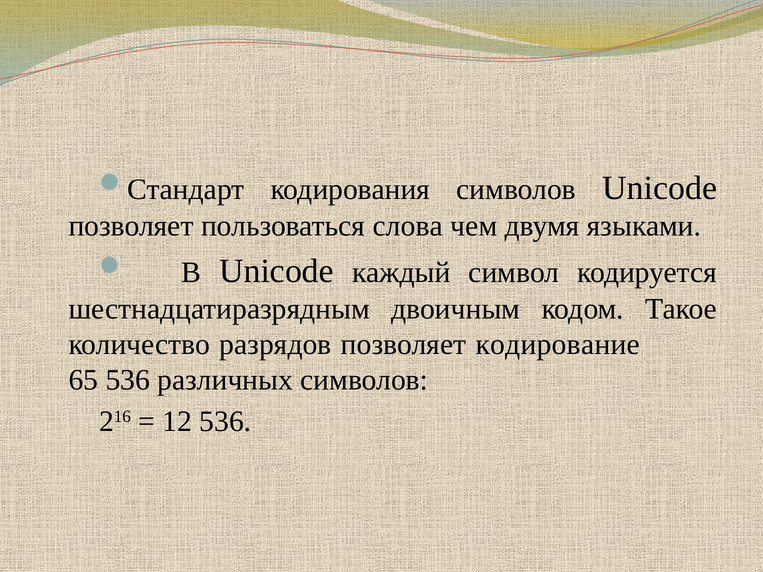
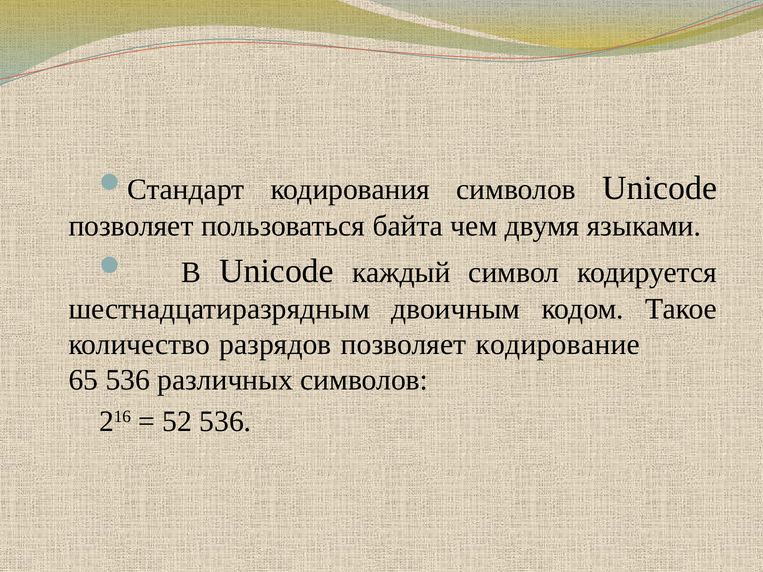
слова: слова -> байта (408, 226)
12: 12 -> 52 (177, 422)
